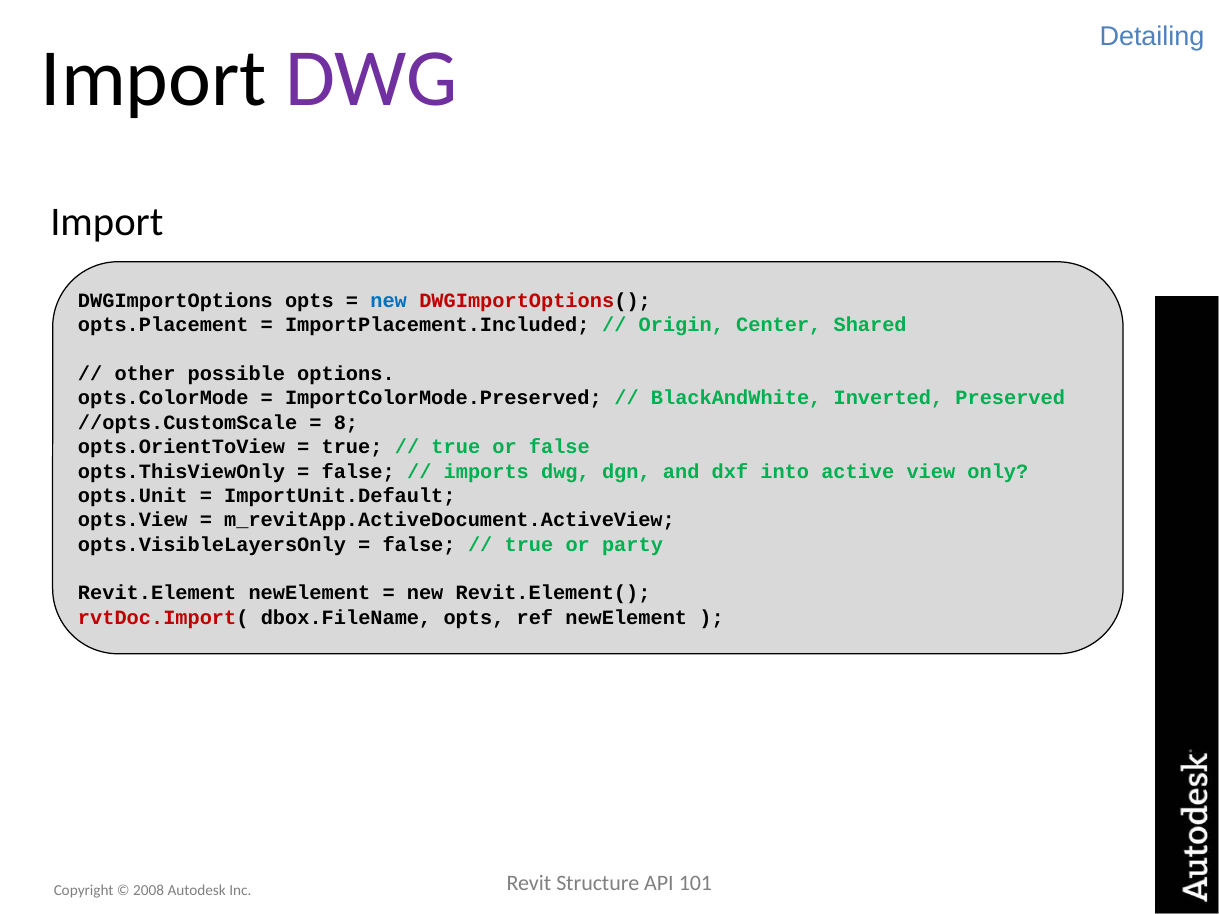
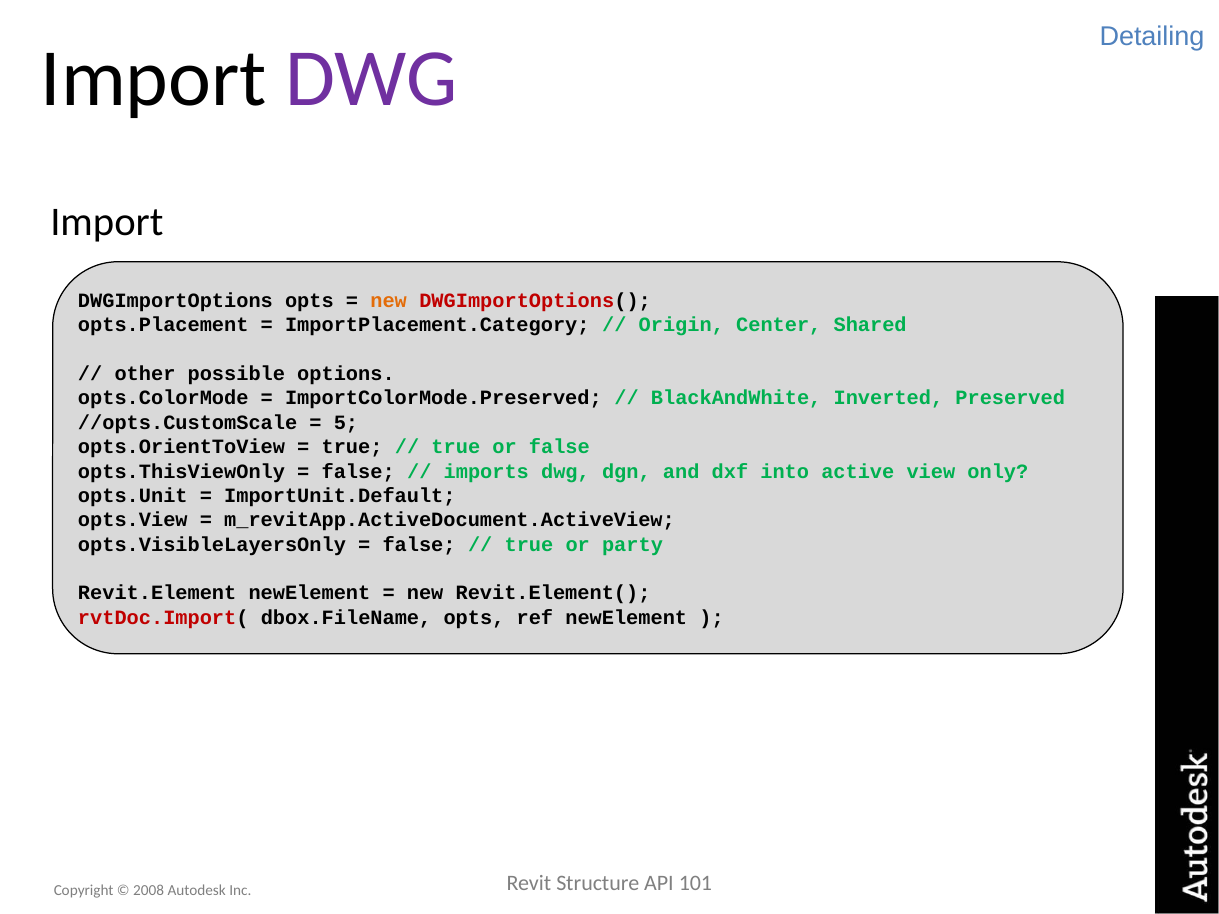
new colour: blue -> orange (389, 301)
ImportPlacement.Included: ImportPlacement.Included -> ImportPlacement.Category (437, 325)
8: 8 -> 5 (346, 423)
